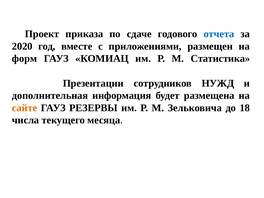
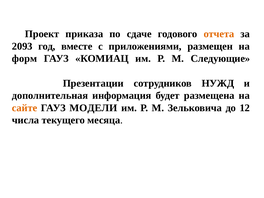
отчета colour: blue -> orange (219, 34)
2020: 2020 -> 2093 (22, 46)
Статистика: Статистика -> Следующие (220, 59)
РЕЗЕРВЫ: РЕЗЕРВЫ -> МОДЕЛИ (93, 108)
18: 18 -> 12 (245, 108)
